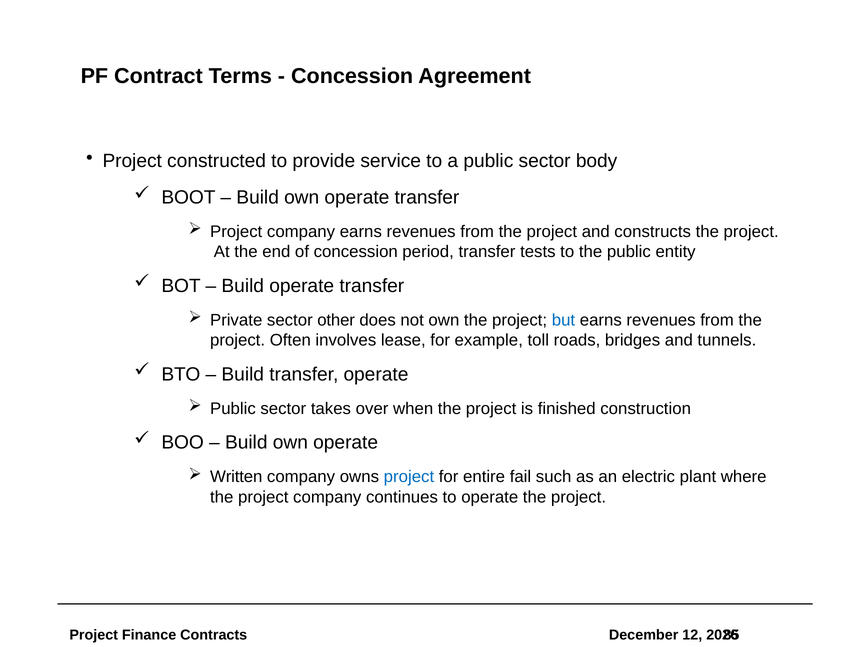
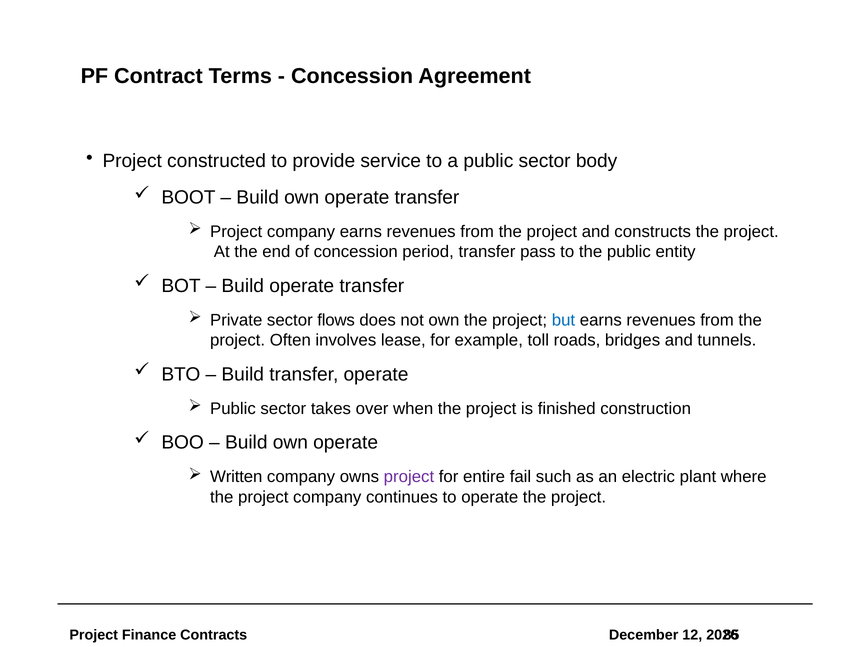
tests: tests -> pass (538, 252)
other: other -> flows (336, 320)
project colour: blue -> purple (409, 477)
